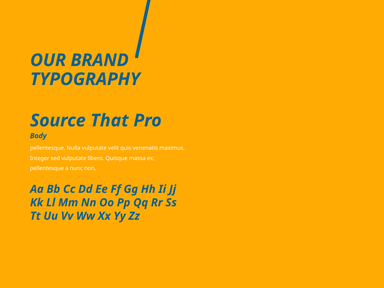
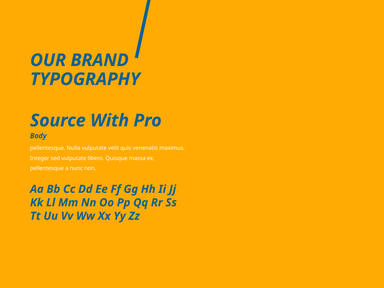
That: That -> With (110, 121)
